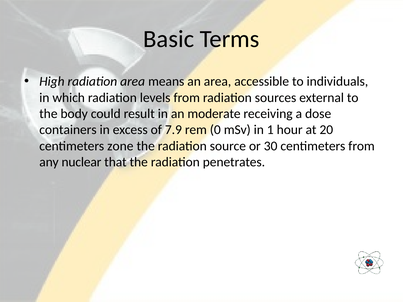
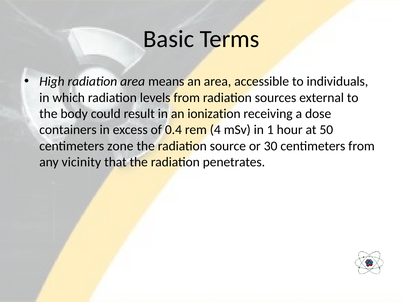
moderate: moderate -> ionization (214, 114)
7.9: 7.9 -> 0.4 (173, 130)
0: 0 -> 4 (215, 130)
20: 20 -> 50 (326, 130)
nuclear: nuclear -> vicinity (81, 162)
